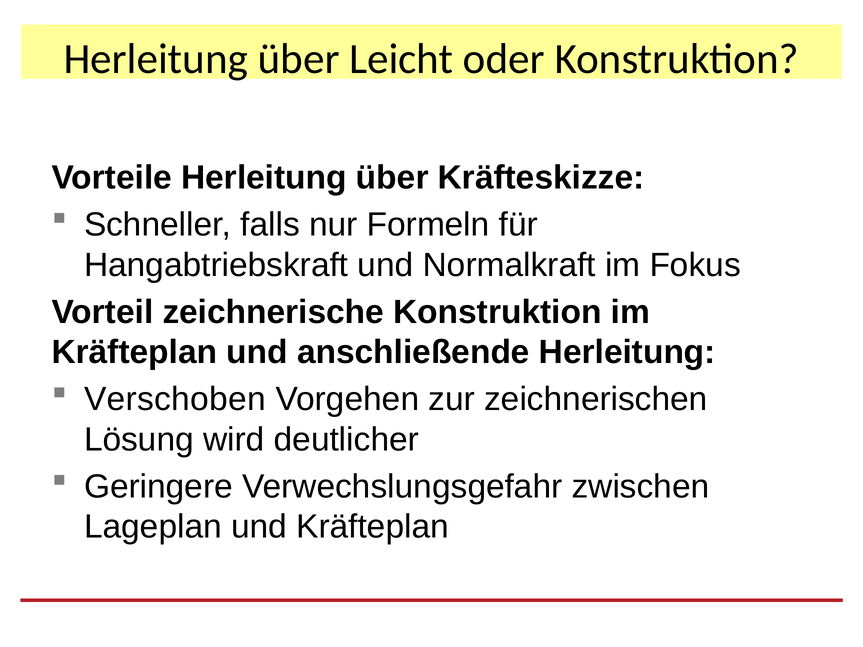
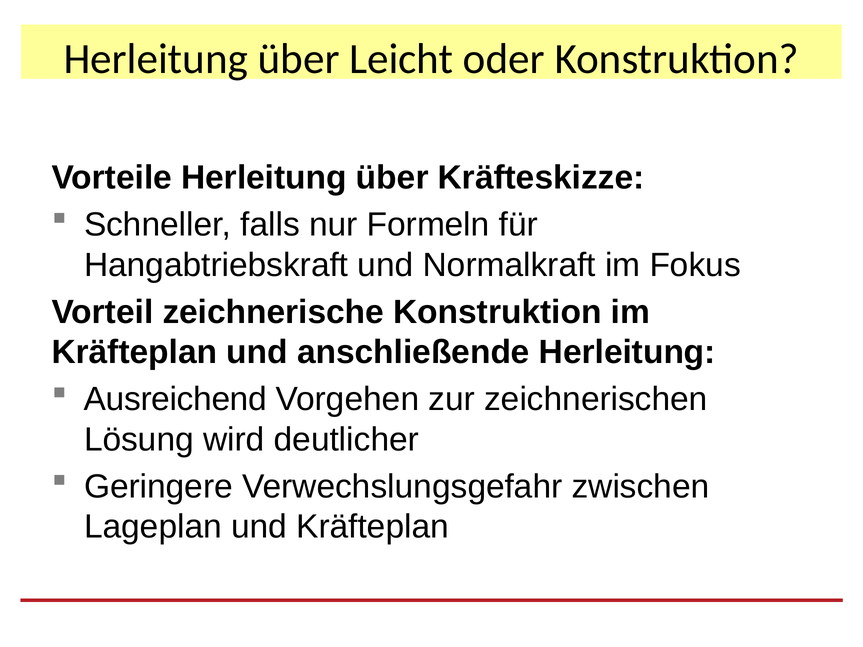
Verschoben: Verschoben -> Ausreichend (175, 399)
